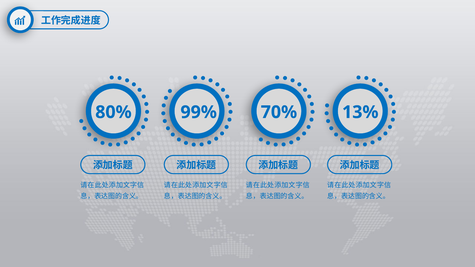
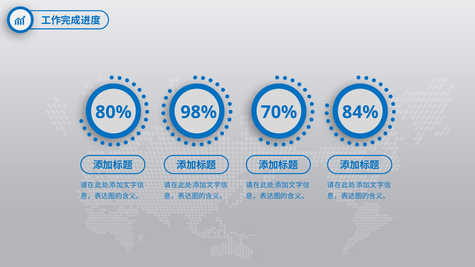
99%: 99% -> 98% (199, 112)
13%: 13% -> 84% (360, 112)
